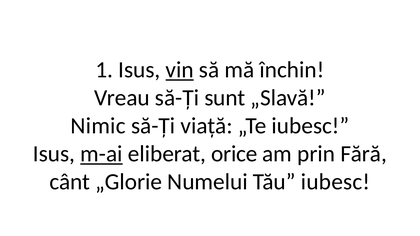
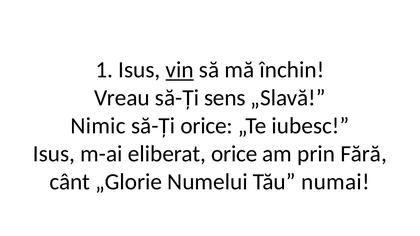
sunt: sunt -> sens (225, 98)
să-Ți viață: viață -> orice (207, 126)
m-ai underline: present -> none (101, 154)
Tău iubesc: iubesc -> numai (335, 182)
